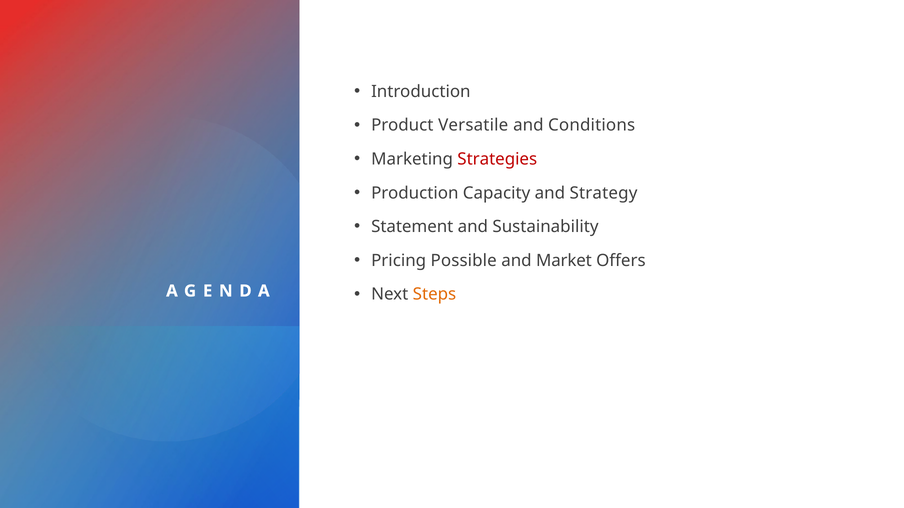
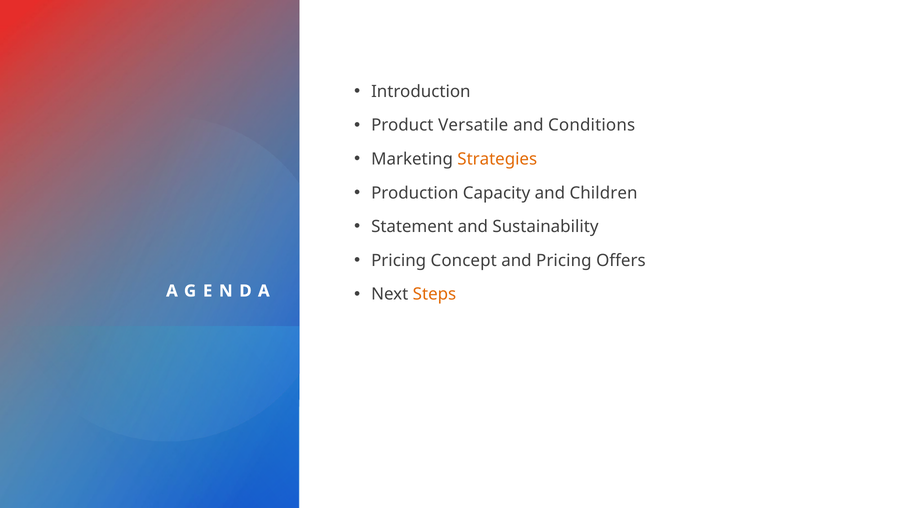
Strategies colour: red -> orange (497, 159)
Strategy: Strategy -> Children (604, 193)
Possible: Possible -> Concept (464, 261)
and Market: Market -> Pricing (564, 261)
